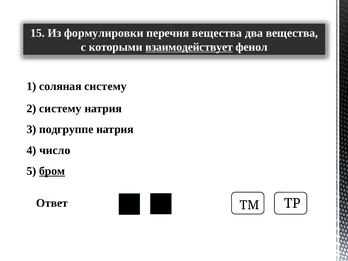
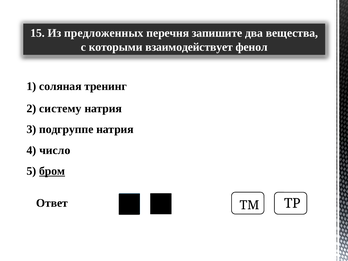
формулировки: формулировки -> предложенных (104, 33)
перечня вещества: вещества -> запишите (217, 33)
взаимодействует underline: present -> none (189, 47)
соляная систему: систему -> тренинг (106, 86)
